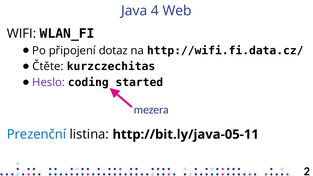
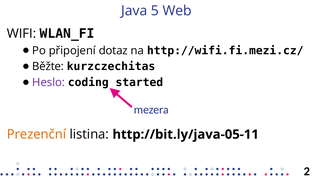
4: 4 -> 5 (155, 11)
http://wifi.fi.data.cz/: http://wifi.fi.data.cz/ -> http://wifi.fi.mezi.cz/ (225, 51)
Čtěte: Čtěte -> Běžte (48, 67)
Prezenční colour: blue -> orange (36, 134)
